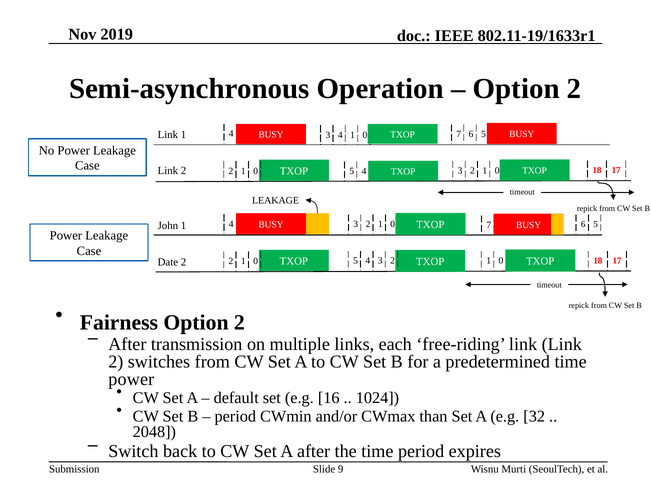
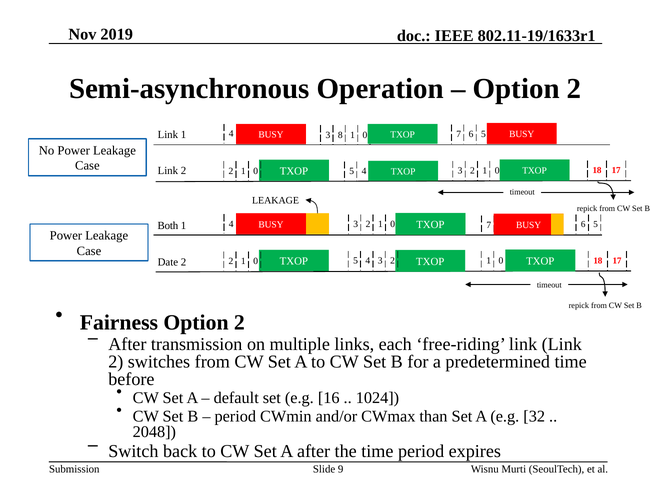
3 4: 4 -> 8 (340, 135)
John: John -> Both (168, 225)
power: power -> before (131, 378)
